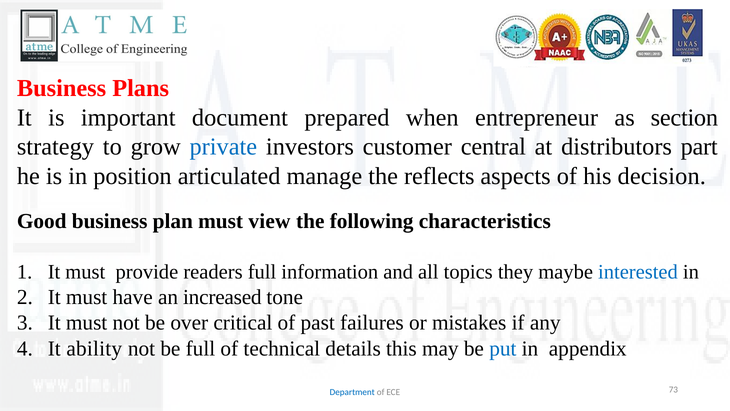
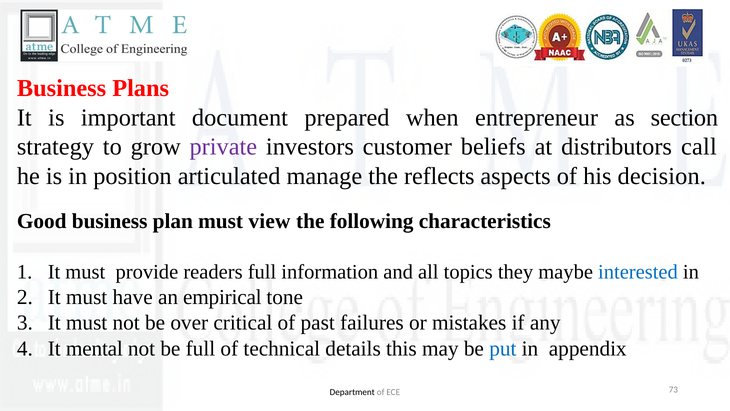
private colour: blue -> purple (223, 147)
central: central -> beliefs (493, 147)
part: part -> call (699, 147)
increased: increased -> empirical (222, 297)
ability: ability -> mental (94, 348)
Department colour: blue -> black (352, 392)
